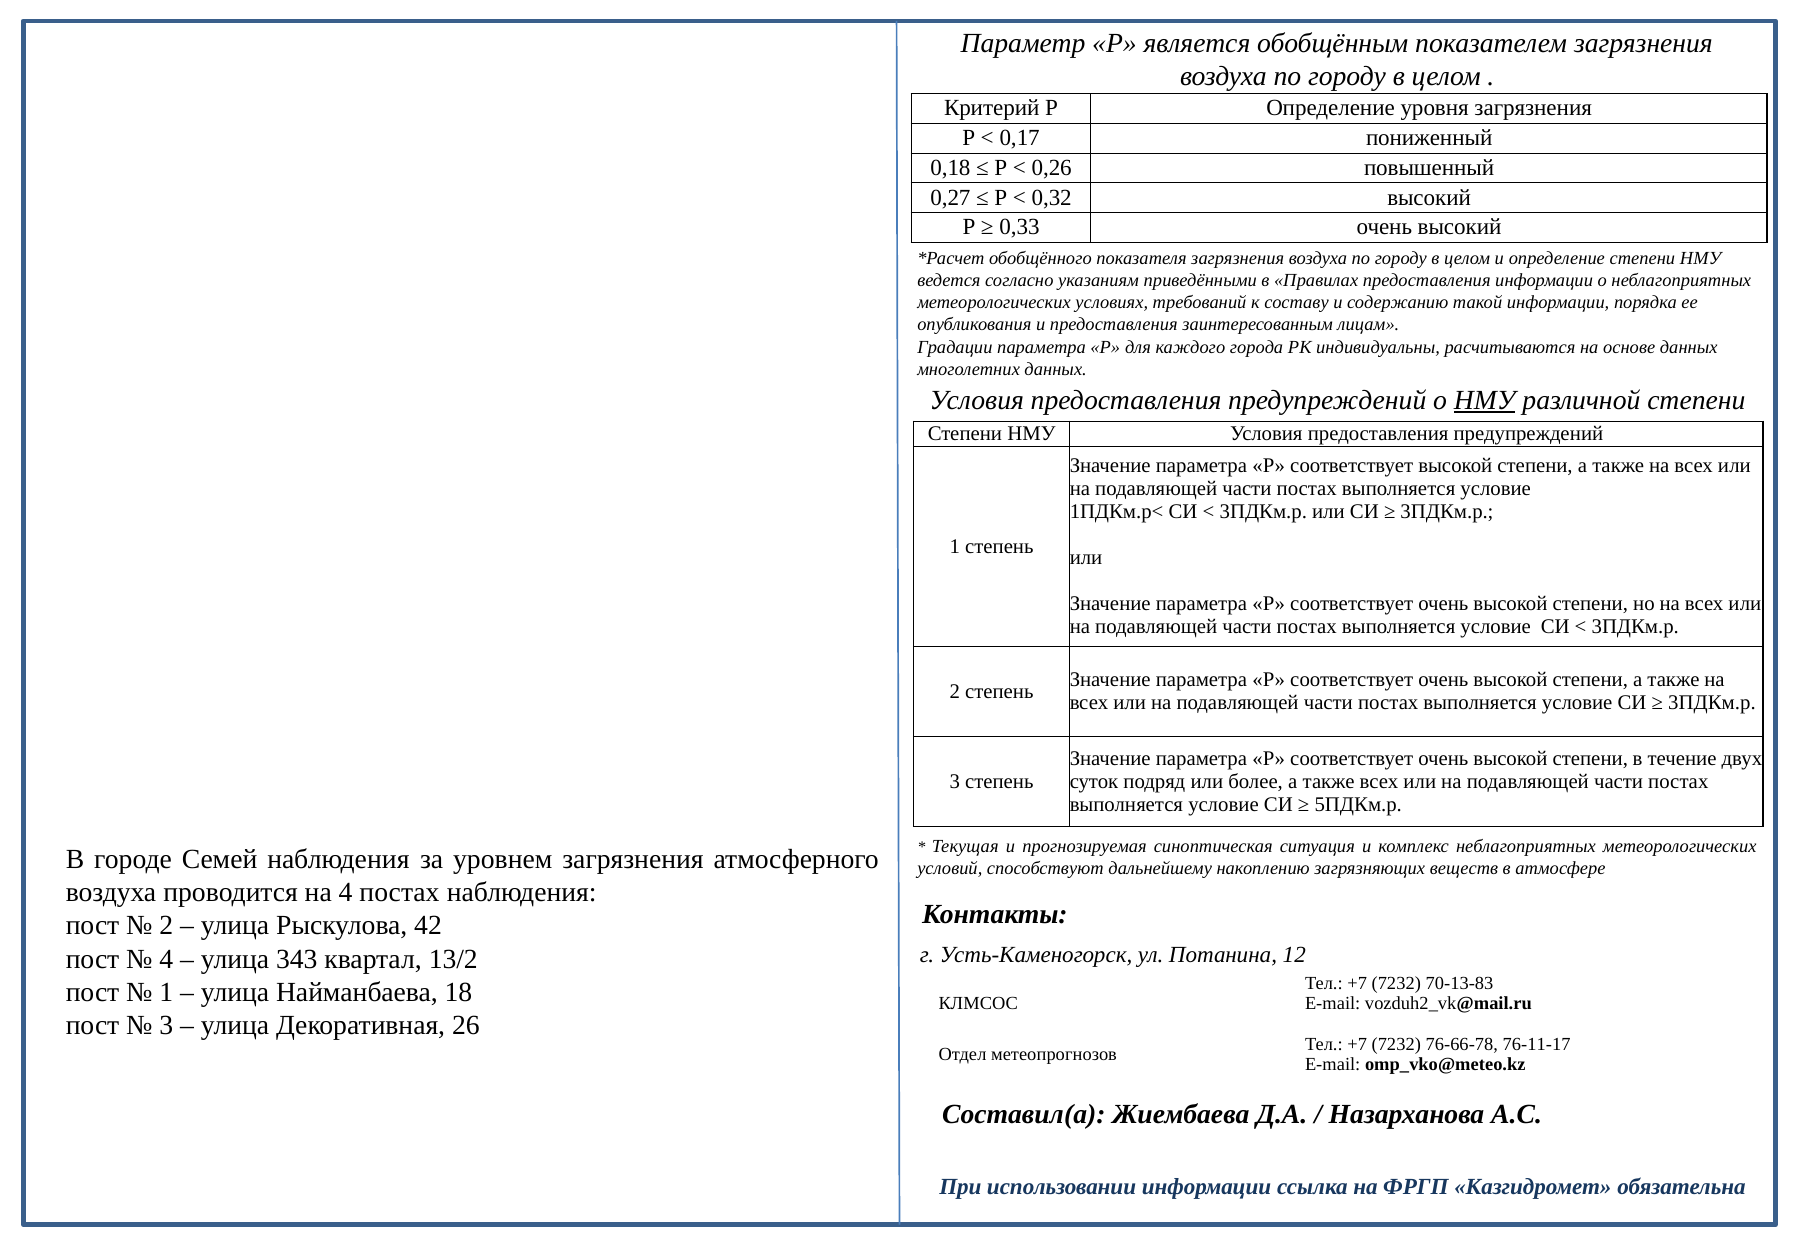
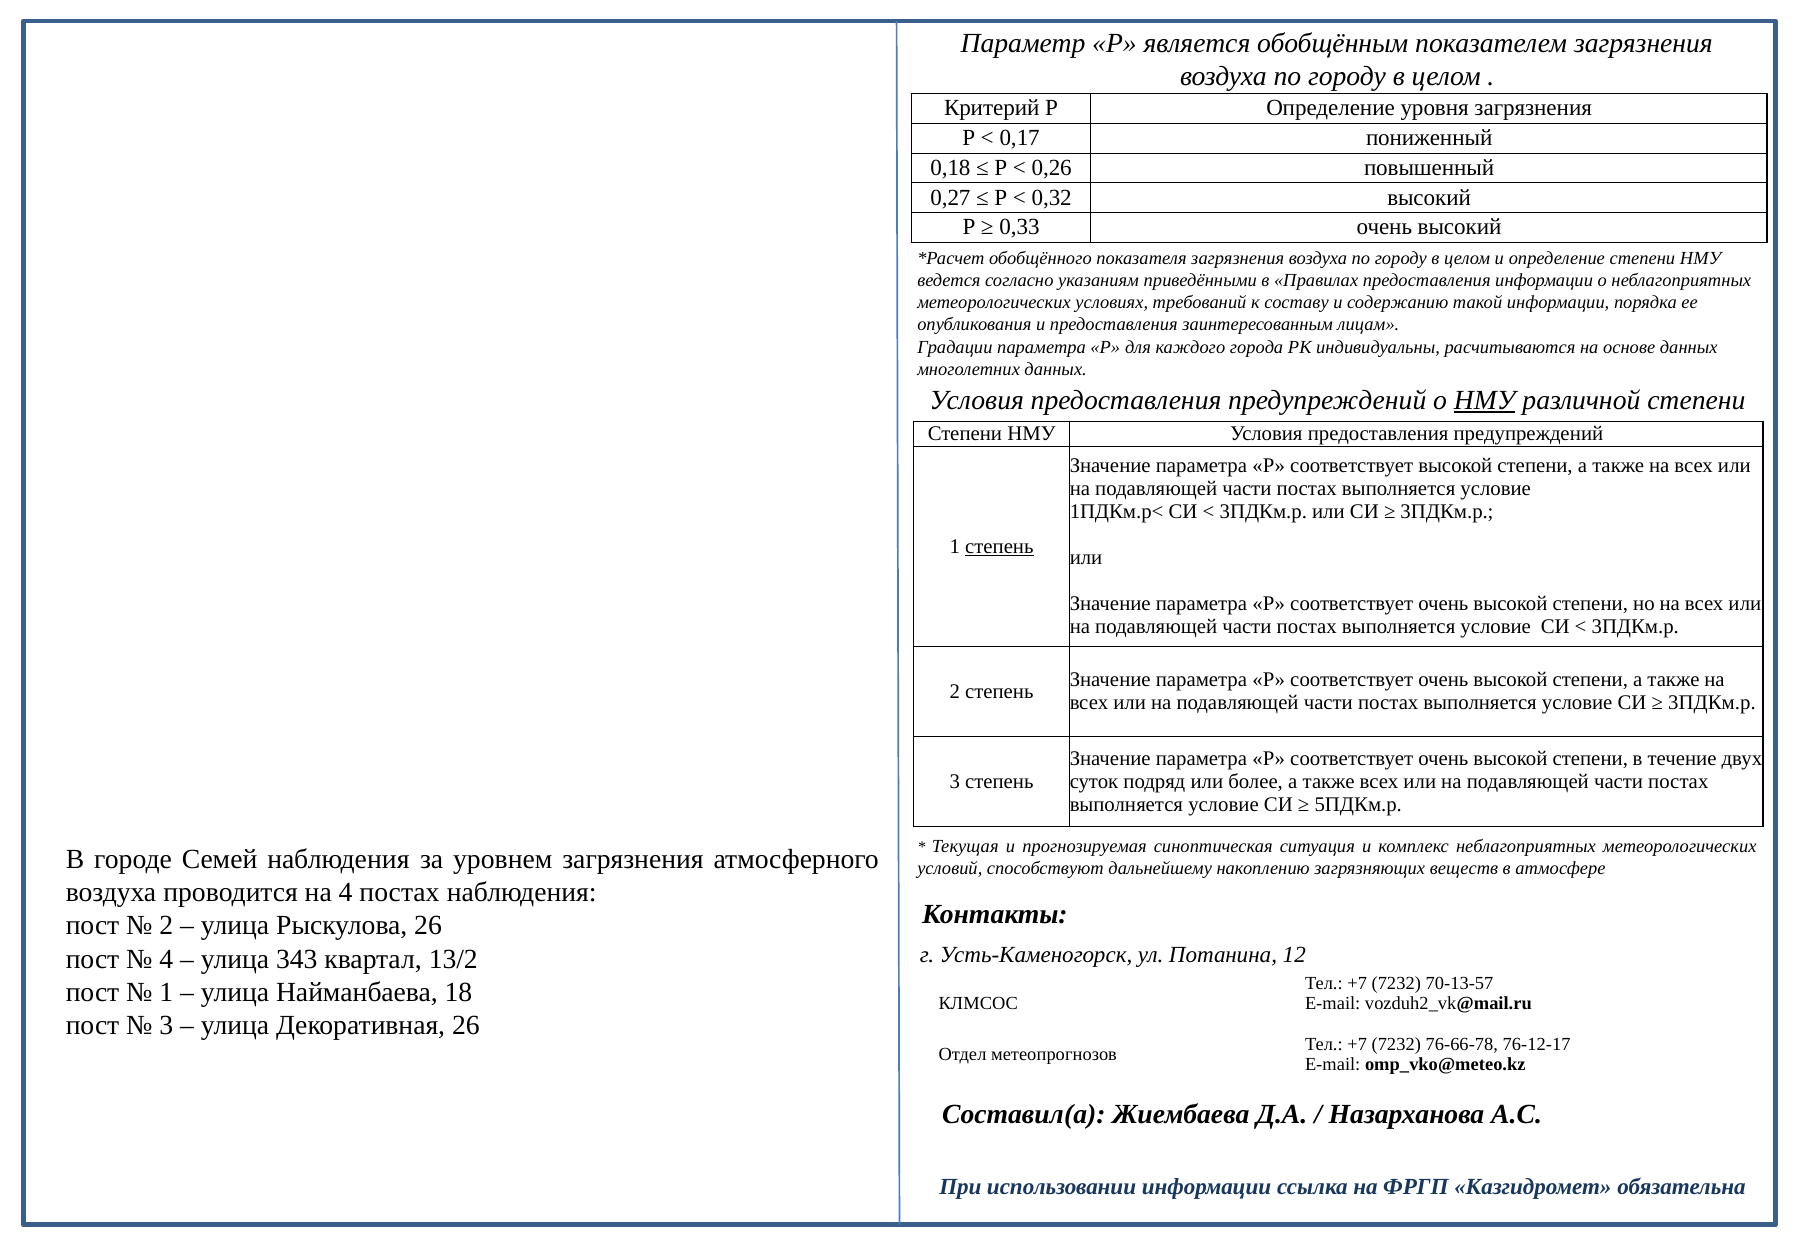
степень underline: none -> present (999, 546)
Рыскулова 42: 42 -> 26 (428, 925)
70-13-83: 70-13-83 -> 70-13-57 (1460, 983)
76-11-17: 76-11-17 -> 76-12-17 (1537, 1044)
